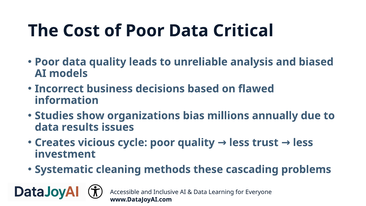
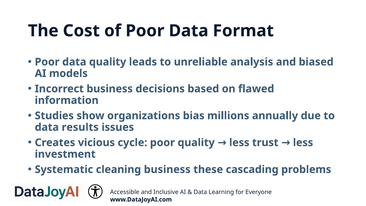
Critical: Critical -> Format (243, 31)
cleaning methods: methods -> business (167, 169)
